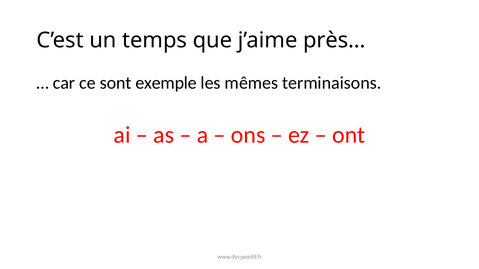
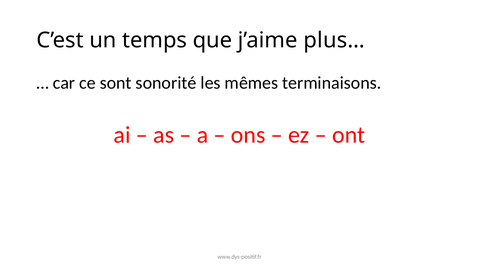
près…: près… -> plus… (334, 40)
exemple: exemple -> sonorité (166, 83)
